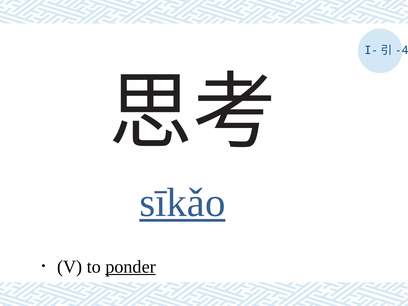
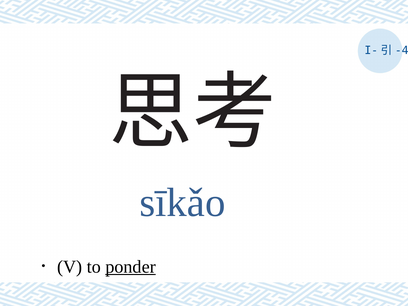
sīkǎo underline: present -> none (182, 203)
